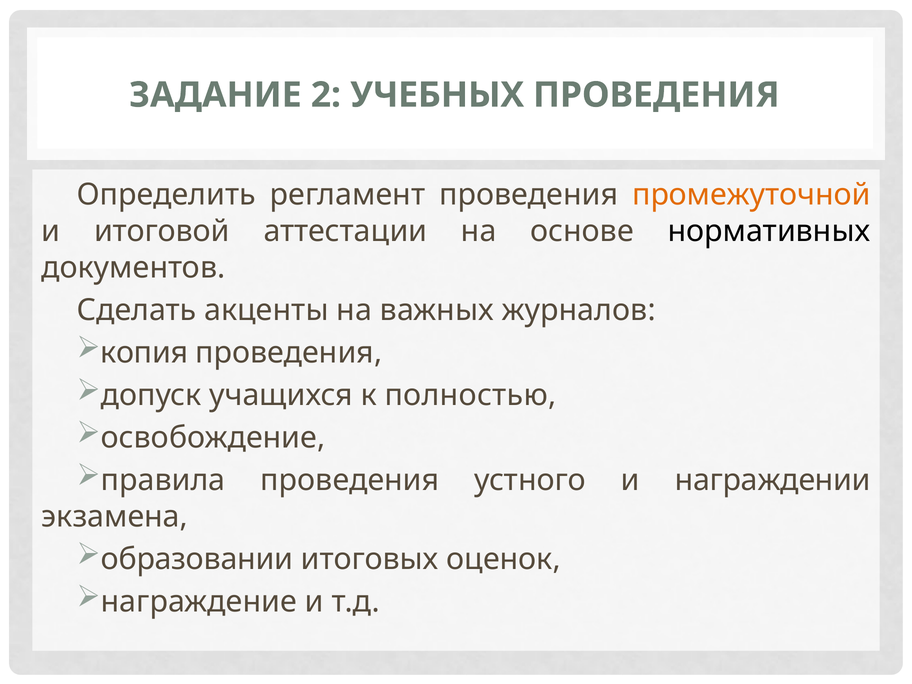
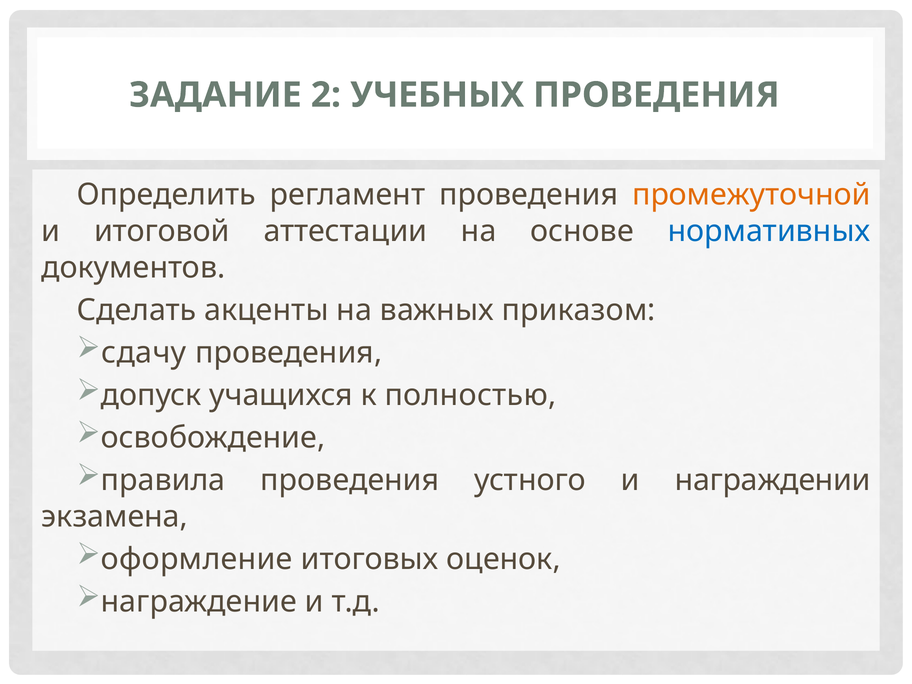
нормативных colour: black -> blue (769, 231)
журналов: журналов -> приказом (579, 310)
копия: копия -> сдачу (144, 353)
образовании: образовании -> оформление (197, 559)
